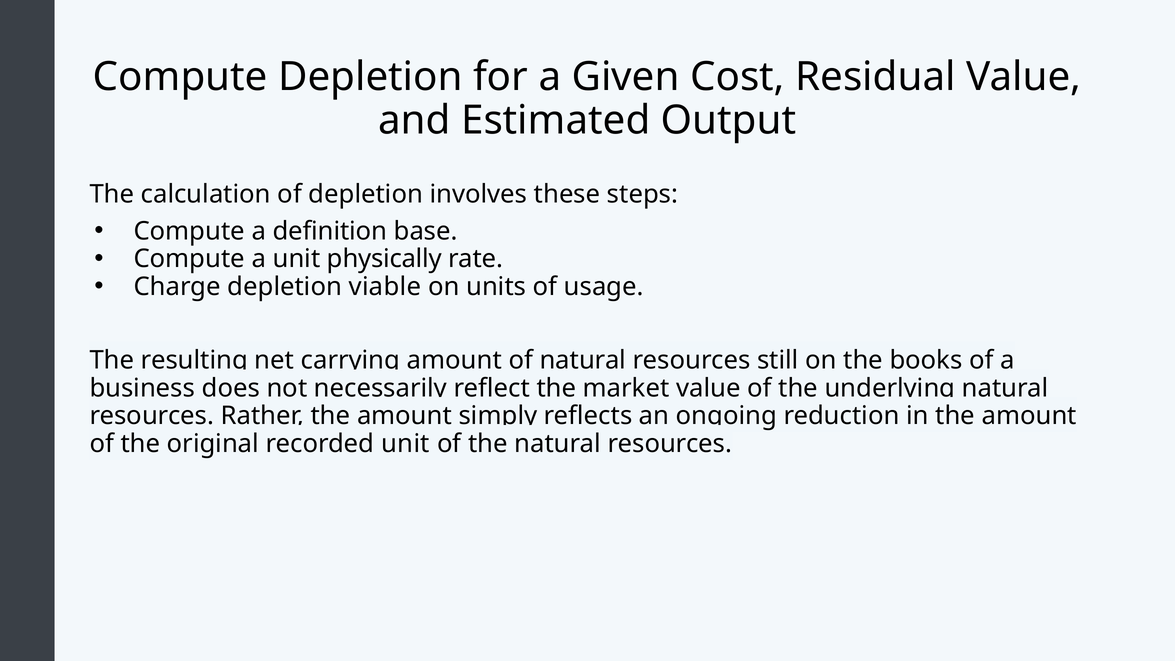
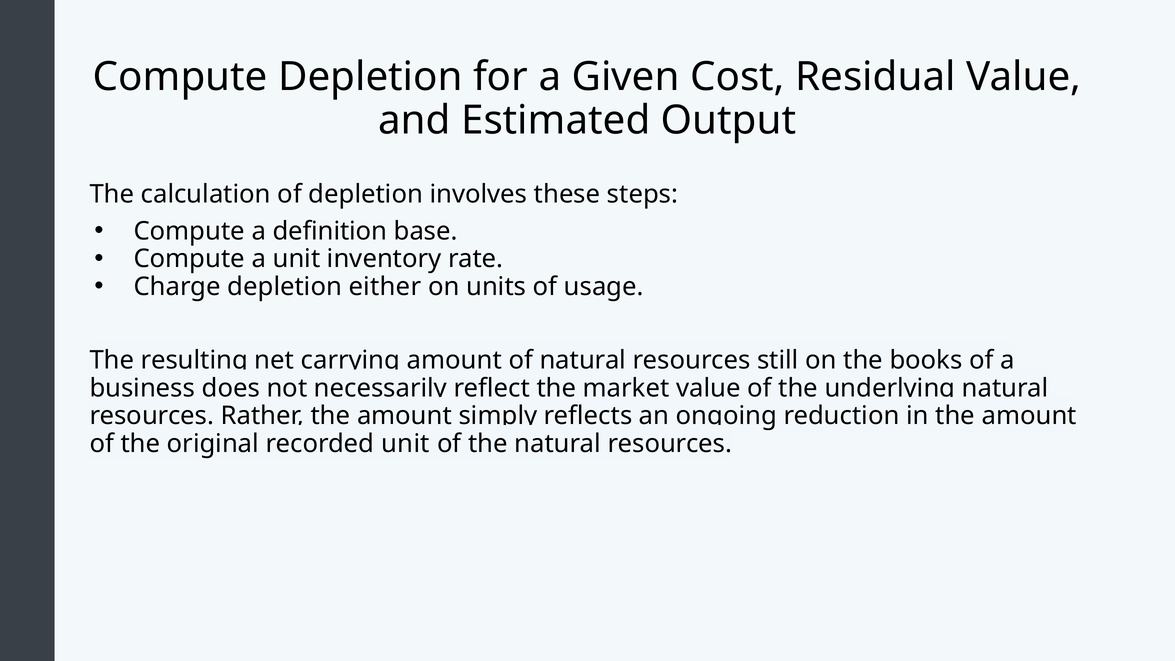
physically: physically -> inventory (384, 259)
viable: viable -> either (385, 287)
